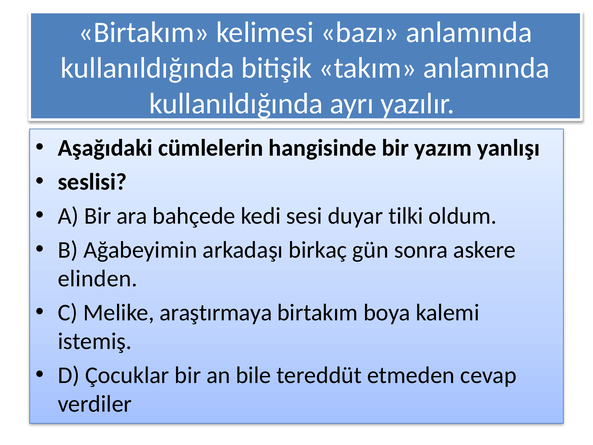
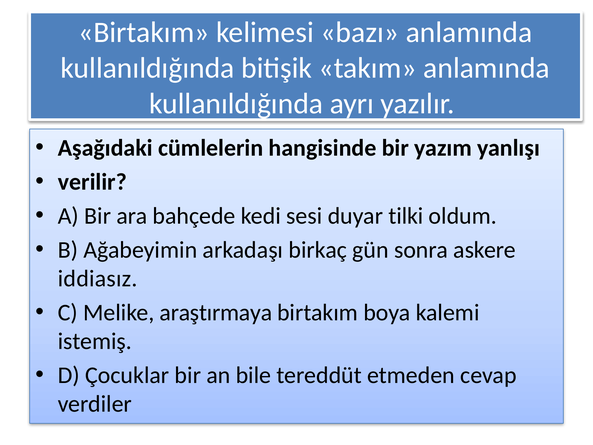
seslisi: seslisi -> verilir (92, 182)
elinden: elinden -> iddiasız (98, 278)
